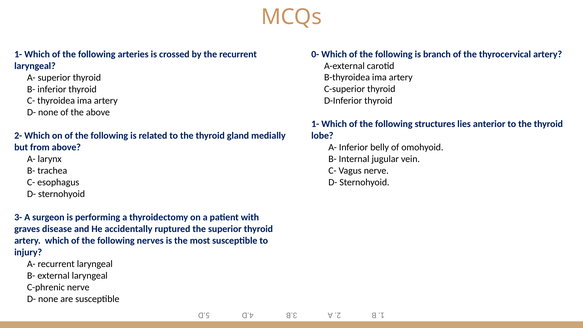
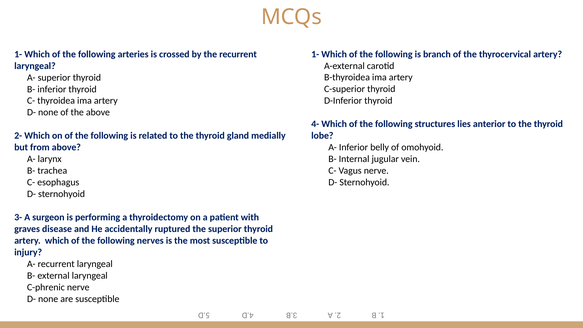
0-: 0- -> 1- (315, 54)
1-: 1- -> 4- (315, 124)
